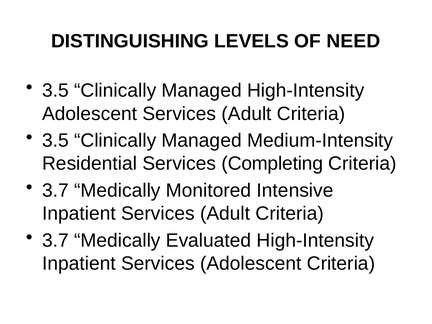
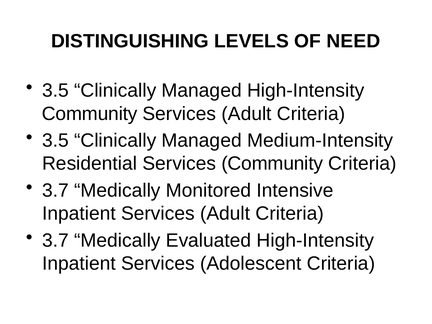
Adolescent: Adolescent -> Community (90, 114)
Services Completing: Completing -> Community (272, 164)
